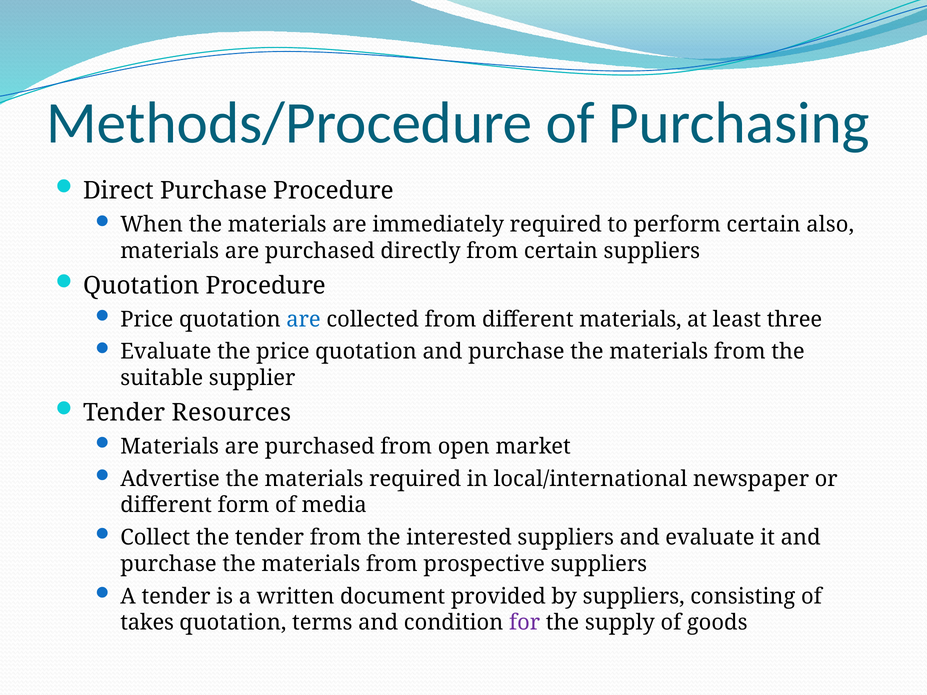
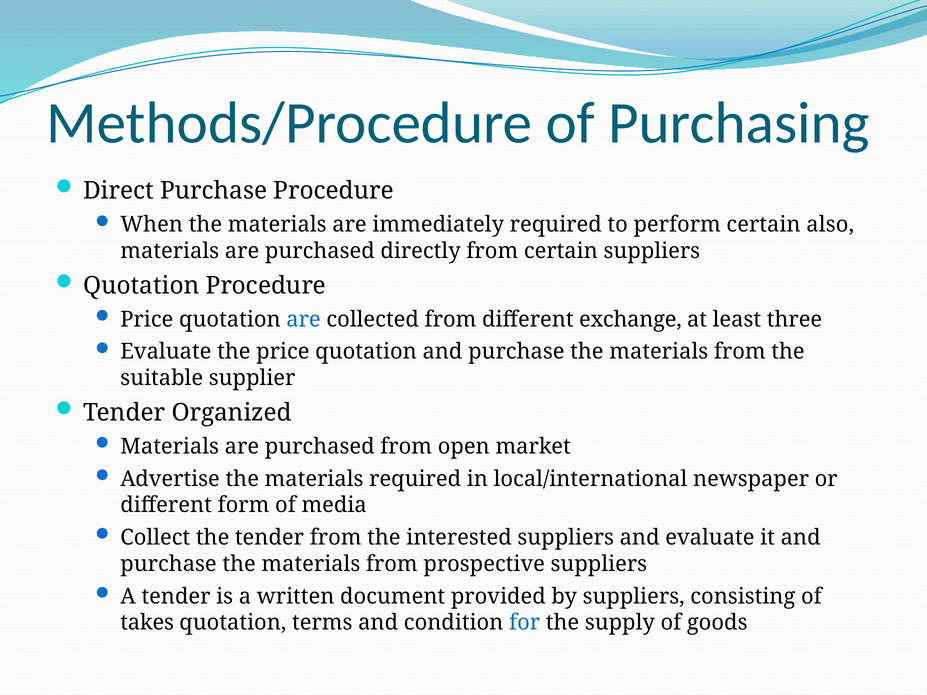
different materials: materials -> exchange (630, 319)
Resources: Resources -> Organized (232, 413)
for colour: purple -> blue (525, 623)
